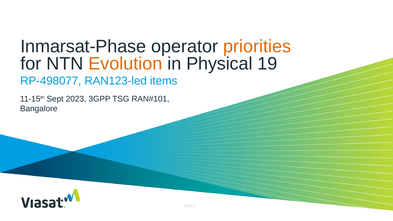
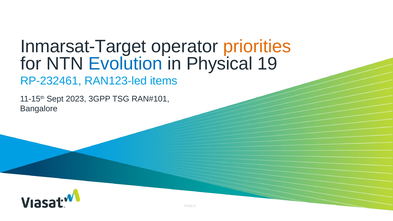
Inmarsat-Phase: Inmarsat-Phase -> Inmarsat-Target (83, 46)
Evolution colour: orange -> blue (125, 64)
RP-498077: RP-498077 -> RP-232461 (51, 81)
